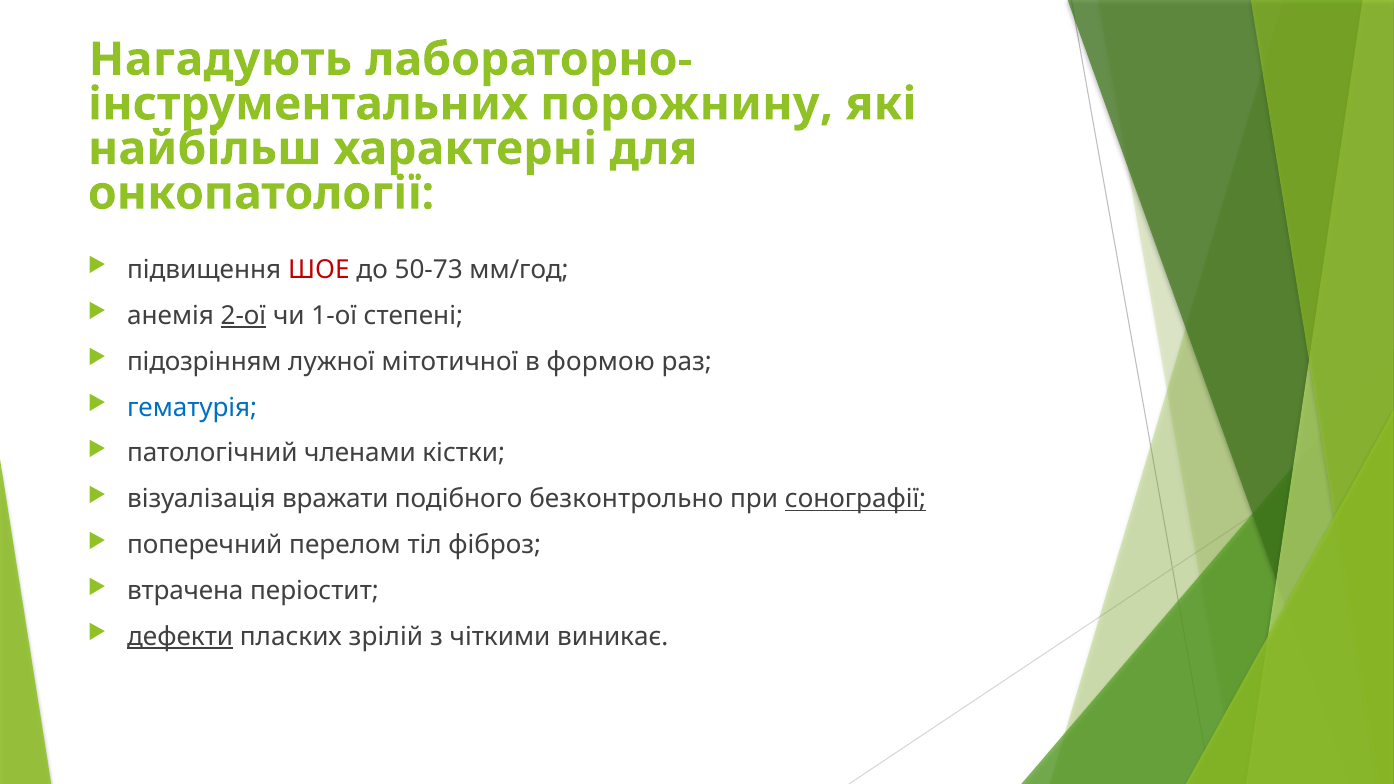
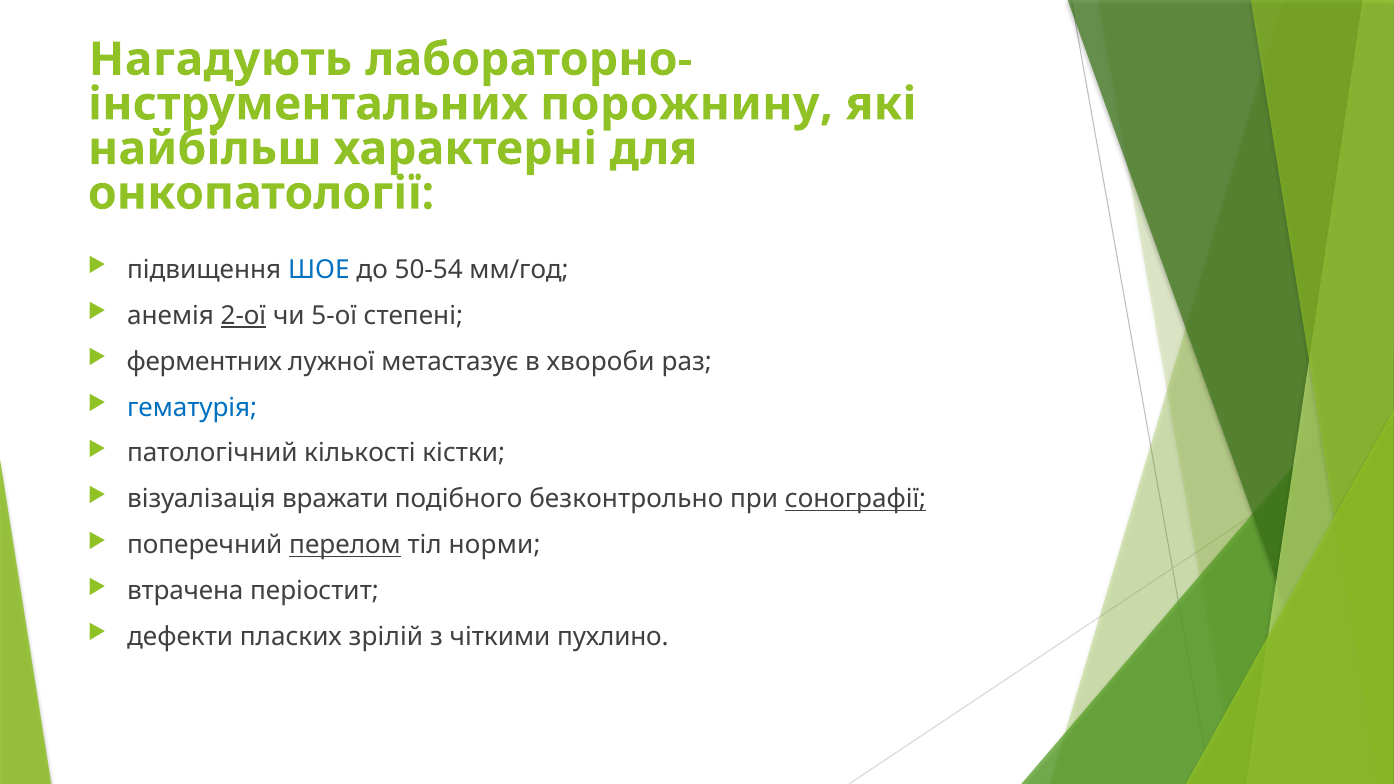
ШОЕ colour: red -> blue (319, 270)
50-73: 50-73 -> 50-54 (429, 270)
1-ої: 1-ої -> 5-ої (334, 316)
підозрінням: підозрінням -> ферментних (204, 362)
мітотичної: мітотичної -> метастазує (450, 362)
формою: формою -> хвороби (601, 362)
членами: членами -> кількості (360, 453)
перелом underline: none -> present (345, 545)
фіброз: фіброз -> норми (495, 545)
дефекти underline: present -> none (180, 637)
виникає: виникає -> пухлино (613, 637)
